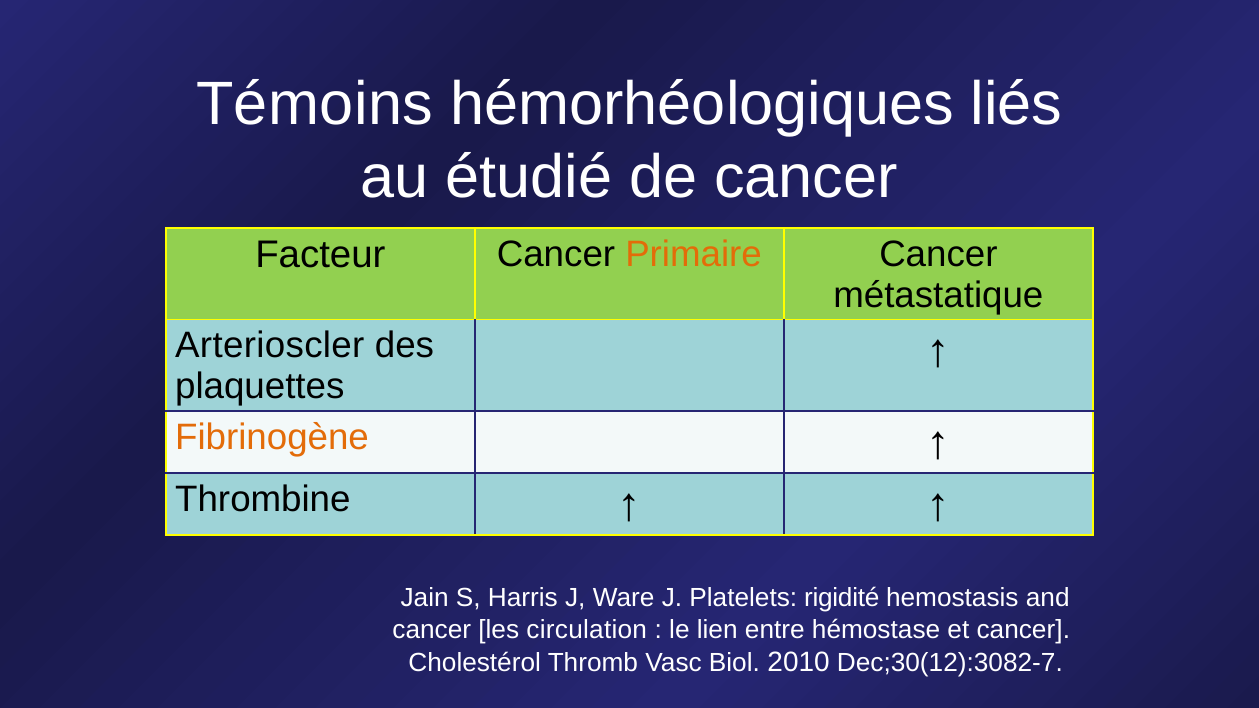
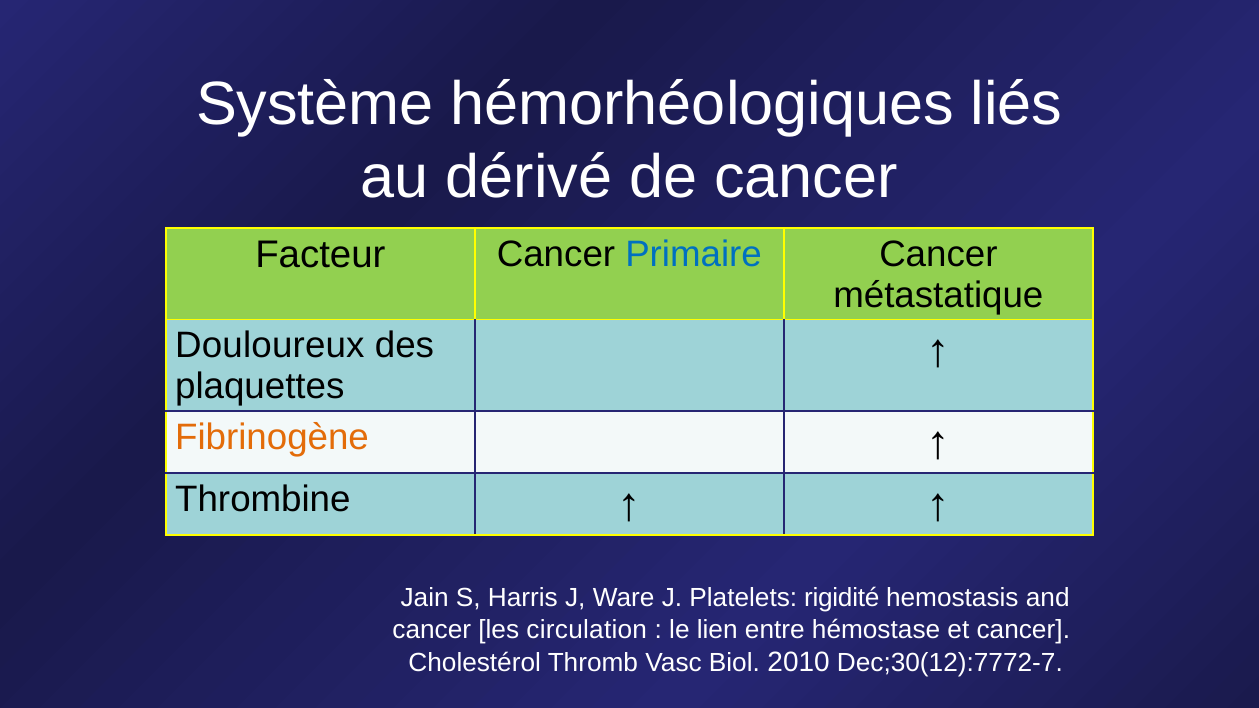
Témoins: Témoins -> Système (315, 104)
étudié: étudié -> dérivé (529, 178)
Primaire colour: orange -> blue (694, 254)
Arterioscler: Arterioscler -> Douloureux (270, 346)
Dec;30(12):3082-7: Dec;30(12):3082-7 -> Dec;30(12):7772-7 (950, 663)
